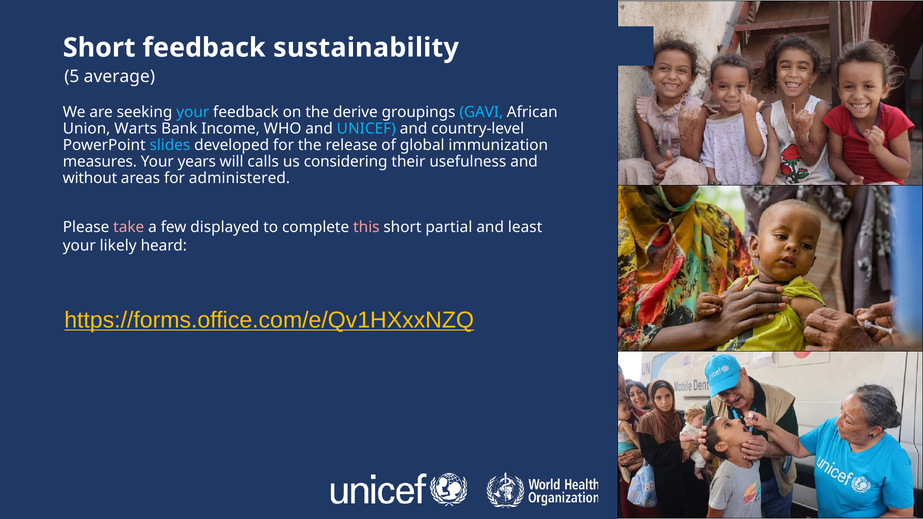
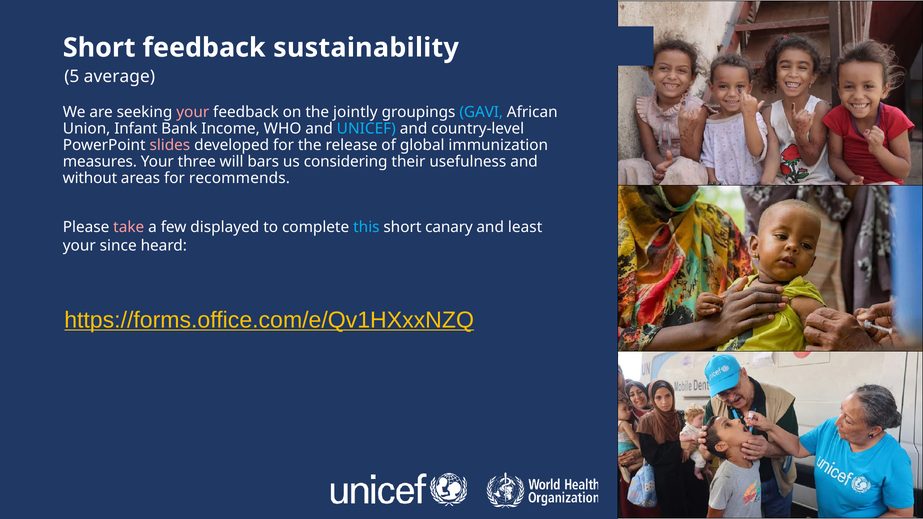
your colour: light blue -> pink (193, 112)
derive: derive -> jointly (355, 112)
Warts: Warts -> Infant (136, 129)
slides colour: light blue -> pink (170, 145)
years: years -> three (197, 162)
calls: calls -> bars (263, 162)
administered: administered -> recommends (239, 178)
this colour: pink -> light blue (366, 227)
partial: partial -> canary (449, 227)
likely: likely -> since (118, 246)
